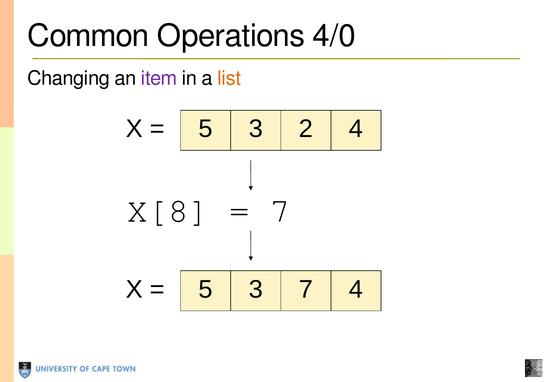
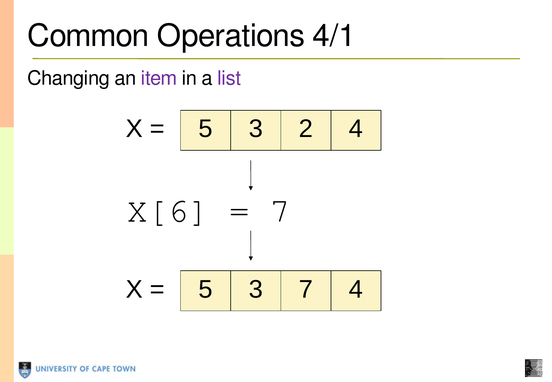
4/0: 4/0 -> 4/1 (334, 36)
list colour: orange -> purple (229, 78)
X[8: X[8 -> X[6 (168, 211)
